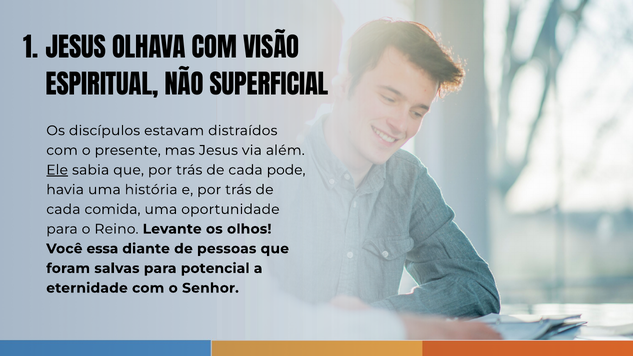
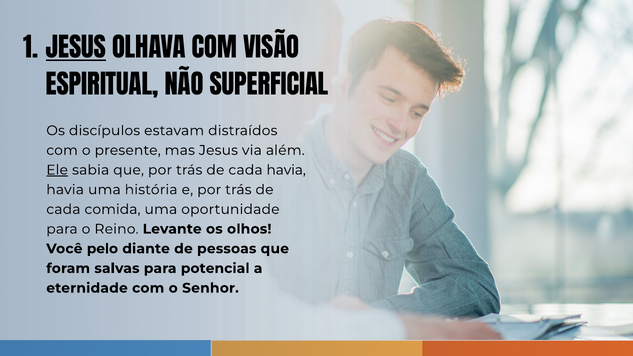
JESUS underline: none -> present (76, 49)
cada pode: pode -> havia (286, 170)
essa: essa -> pelo (102, 249)
